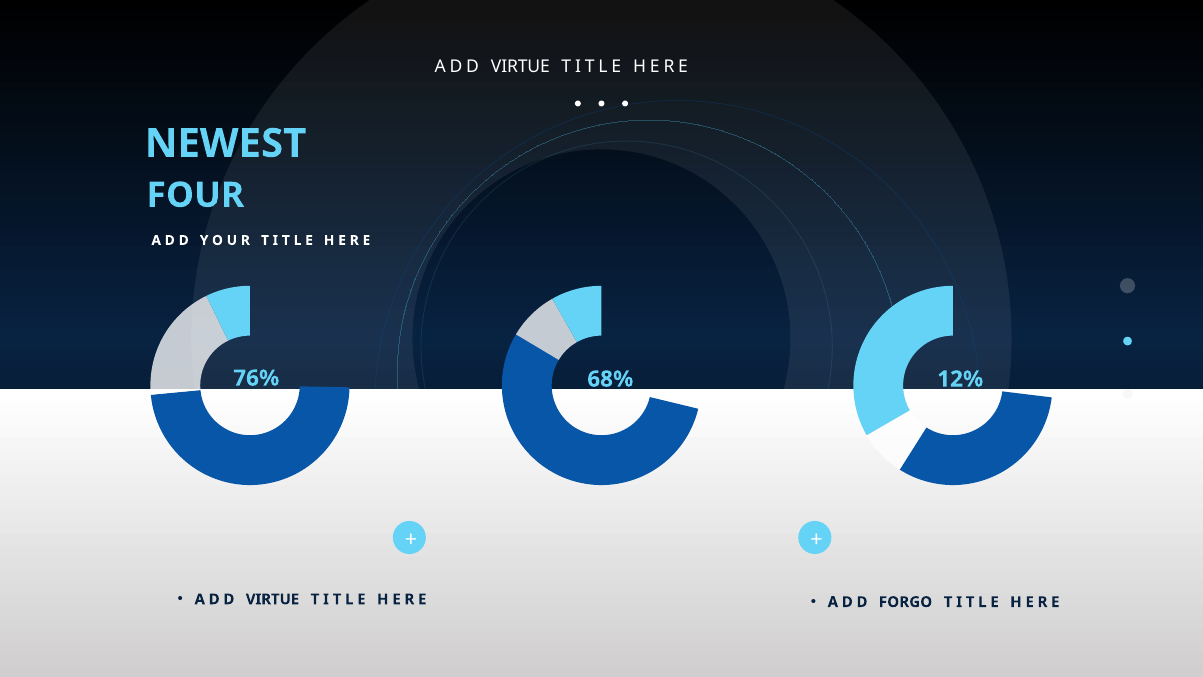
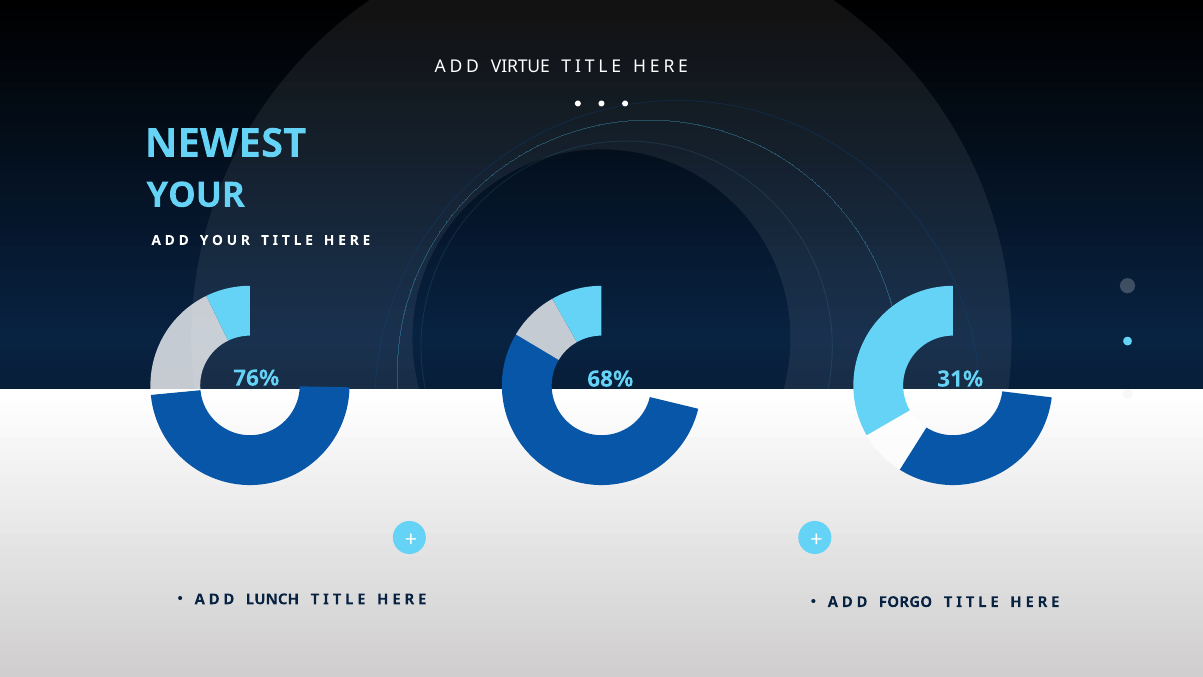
FOUR: FOUR -> YOUR (196, 195)
12%: 12% -> 31% (960, 379)
VIRTUE: VIRTUE -> LUNCH (272, 599)
